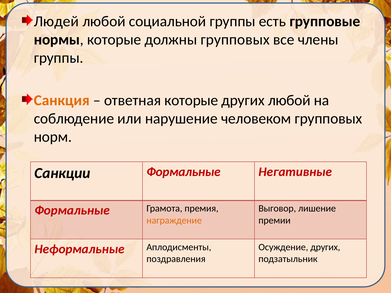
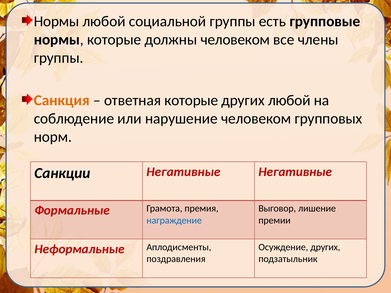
Людей: Людей -> Нормы (56, 21)
должны групповых: групповых -> человеком (235, 40)
Санкции Формальные: Формальные -> Негативные (183, 172)
награждение colour: orange -> blue (174, 221)
